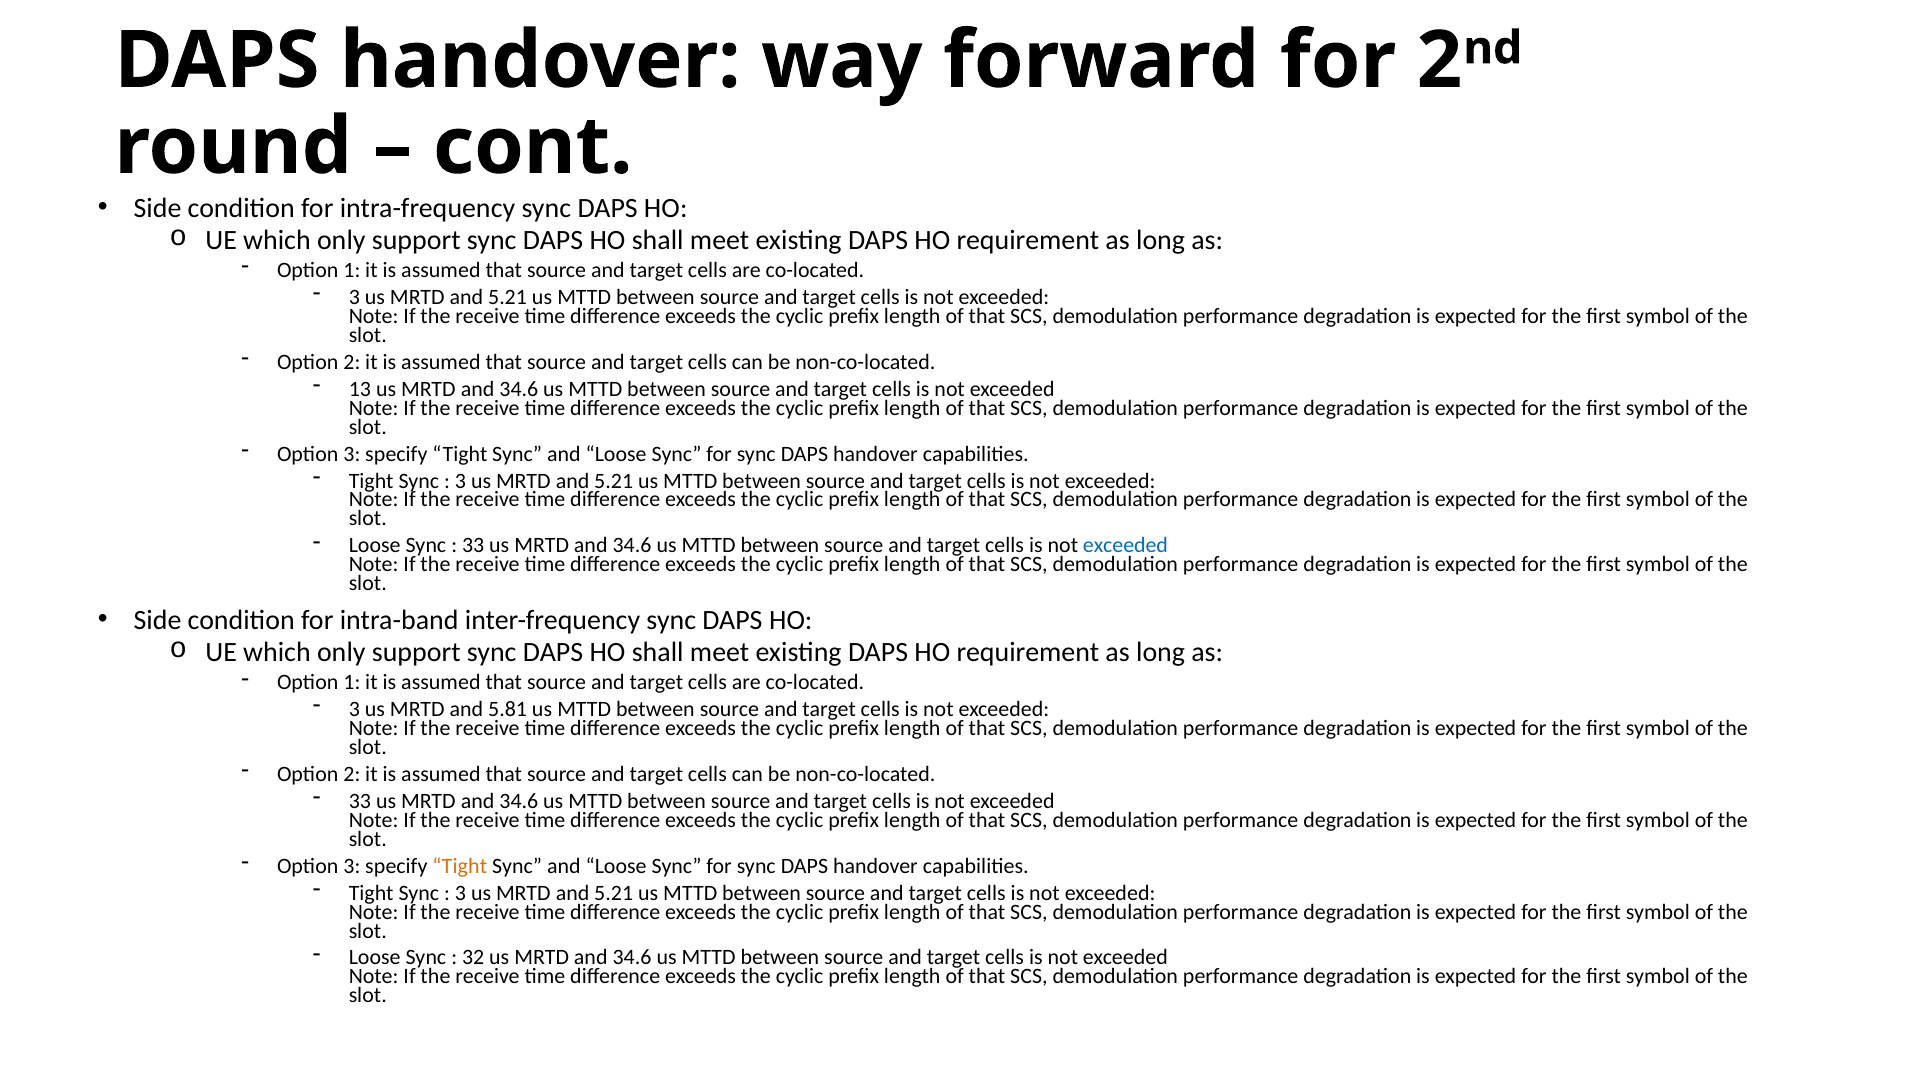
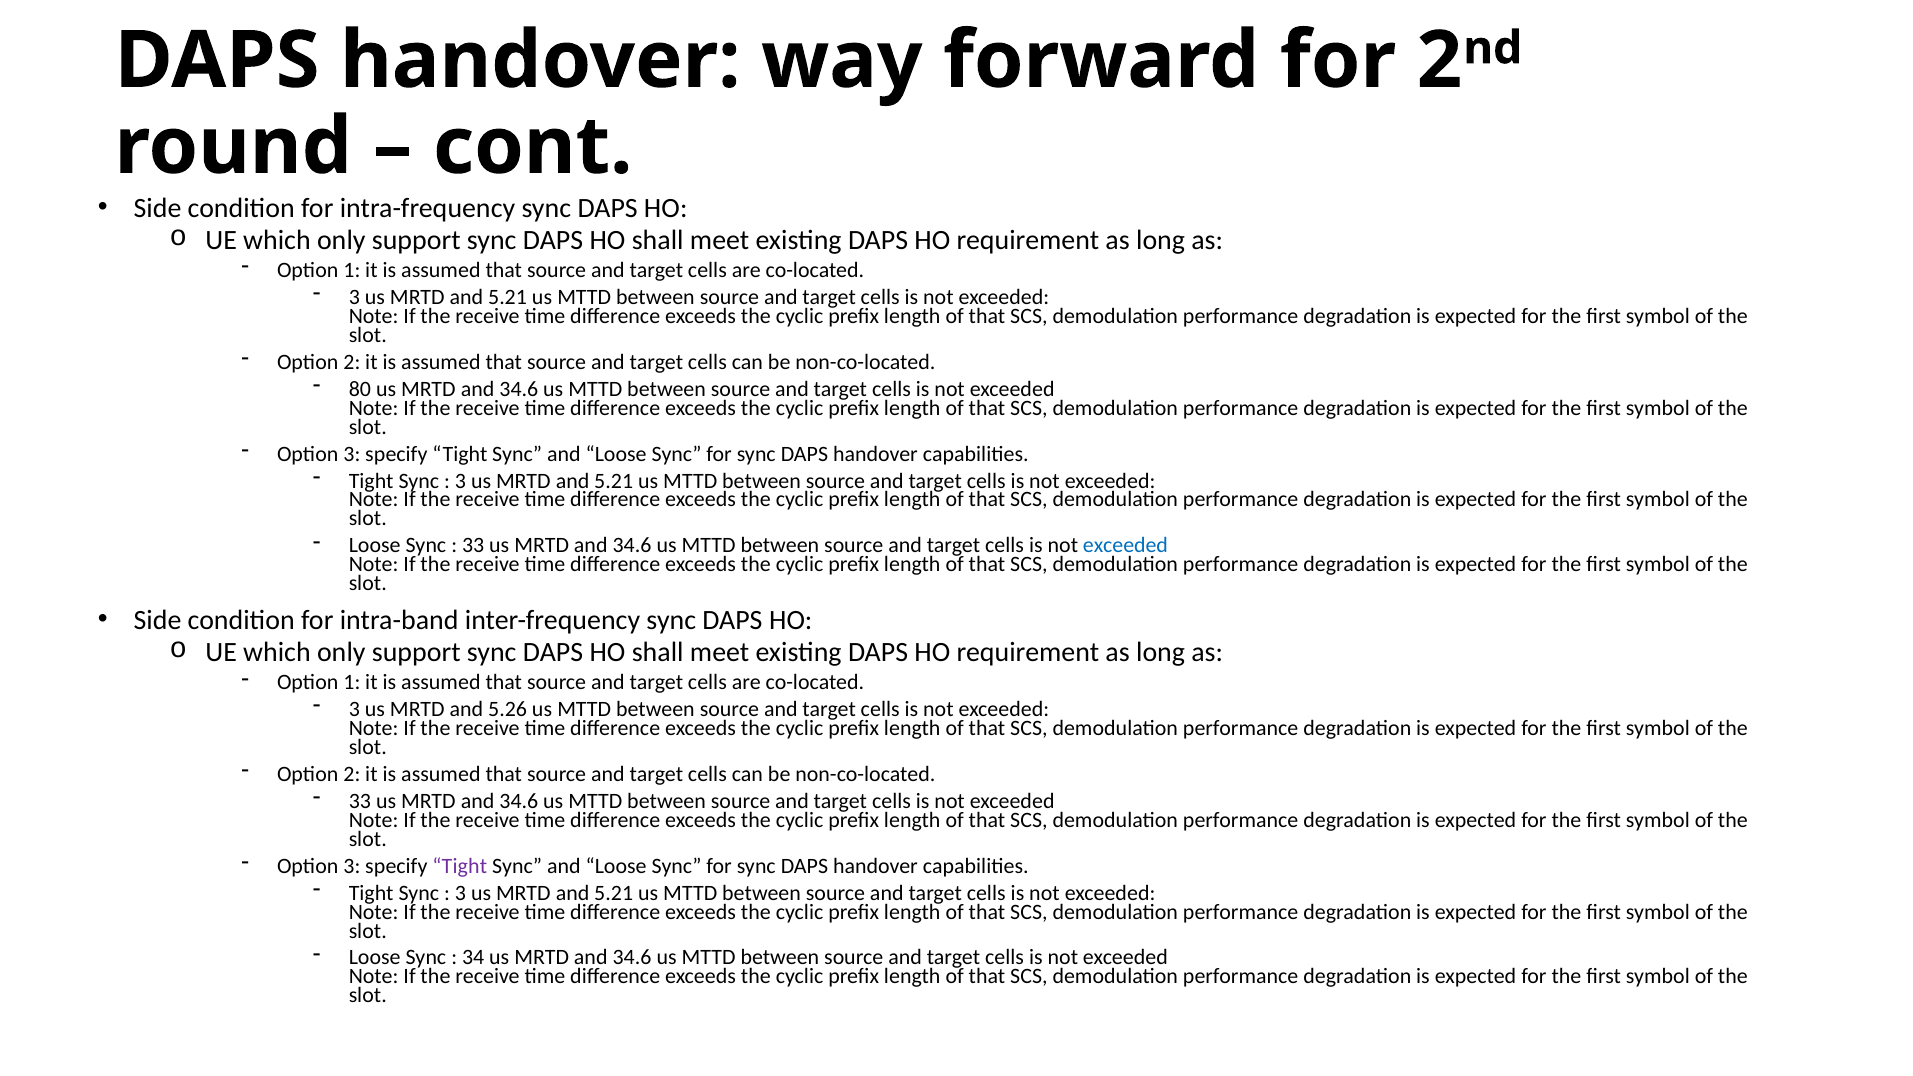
13: 13 -> 80 (360, 389)
5.81: 5.81 -> 5.26 (508, 709)
Tight colour: orange -> purple (460, 866)
32: 32 -> 34 (473, 958)
